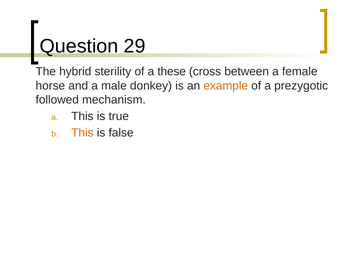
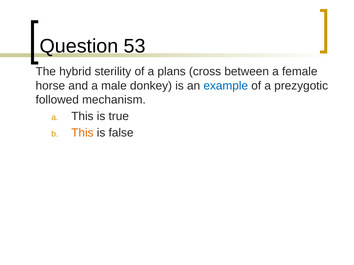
29: 29 -> 53 (135, 46)
these: these -> plans (172, 72)
example colour: orange -> blue (226, 86)
